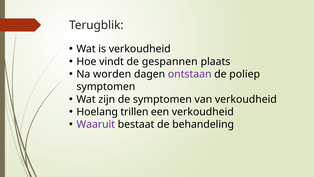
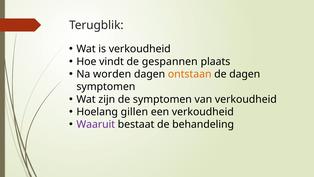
ontstaan colour: purple -> orange (190, 74)
de poliep: poliep -> dagen (245, 74)
trillen: trillen -> gillen (134, 112)
